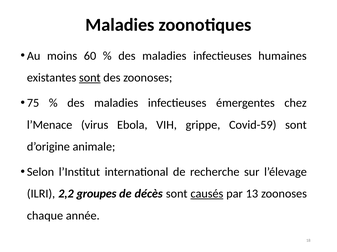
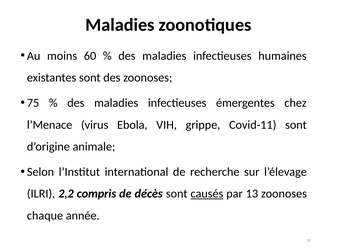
sont underline: present -> none (90, 78)
Covid-59: Covid-59 -> Covid-11 (253, 125)
groupes: groupes -> compris (96, 194)
